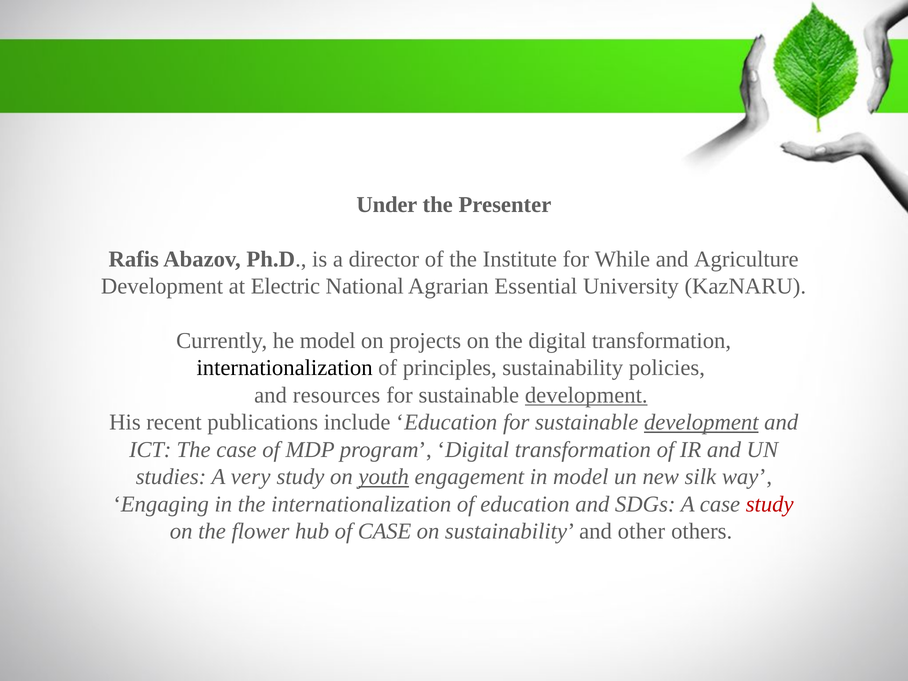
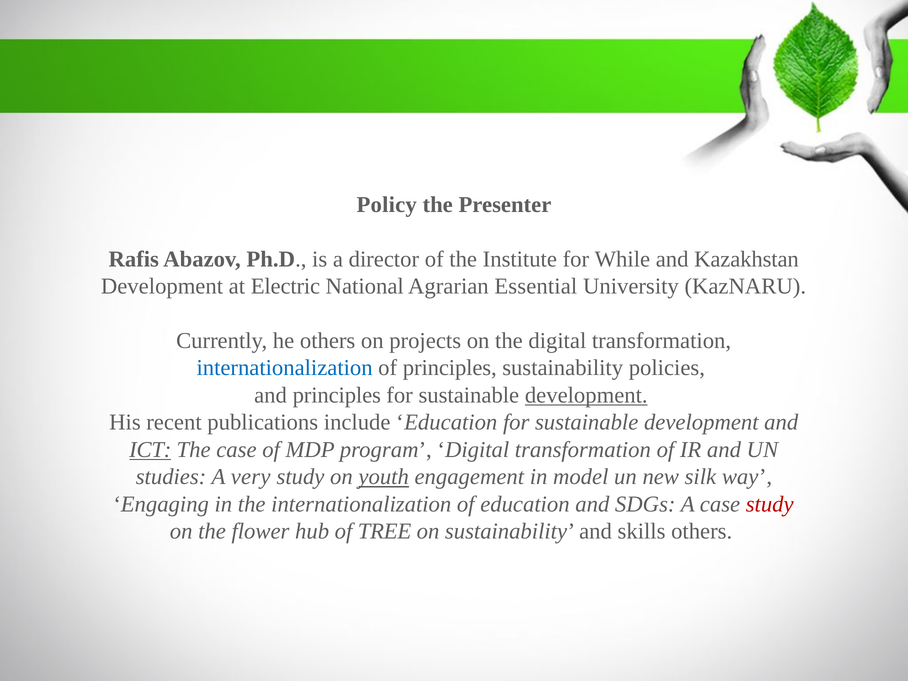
Under: Under -> Policy (387, 205)
Agriculture: Agriculture -> Kazakhstan (746, 259)
he model: model -> others (328, 341)
internationalization colour: black -> blue (285, 368)
and resources: resources -> principles (337, 395)
development underline: present -> none (701, 422)
ICT underline: none -> present (150, 450)
of CASE: CASE -> TREE (385, 531)
other: other -> skills (642, 531)
